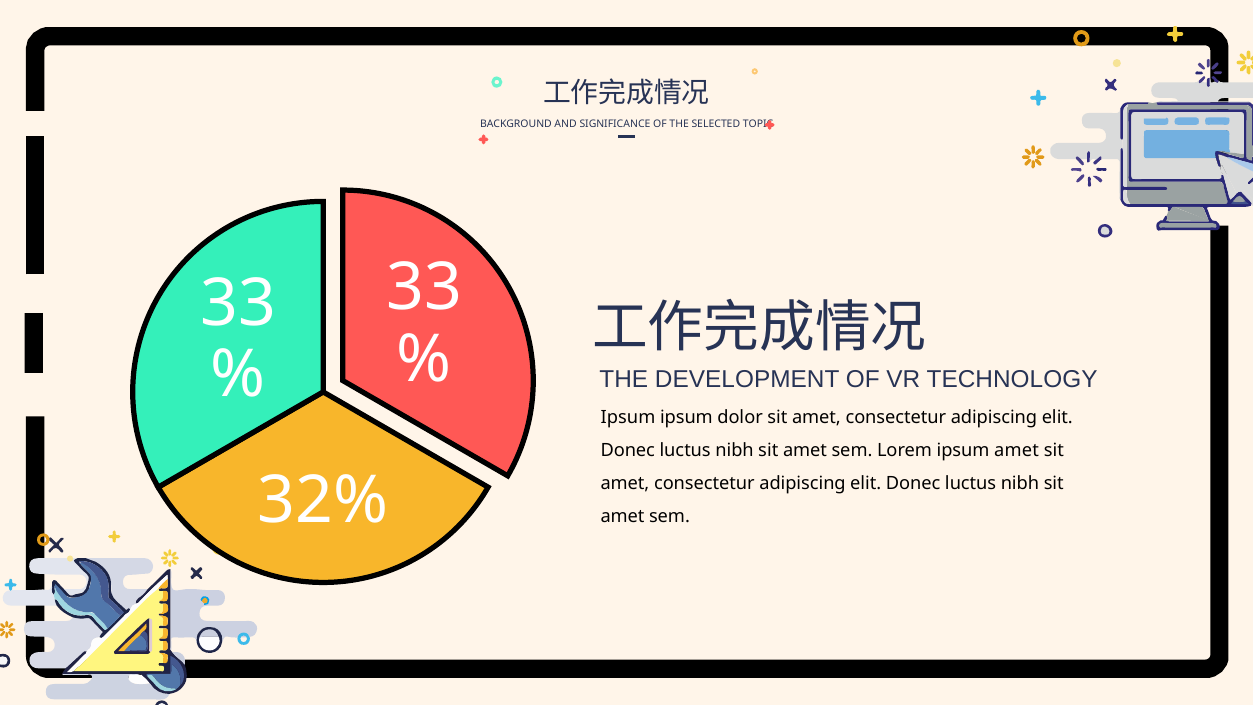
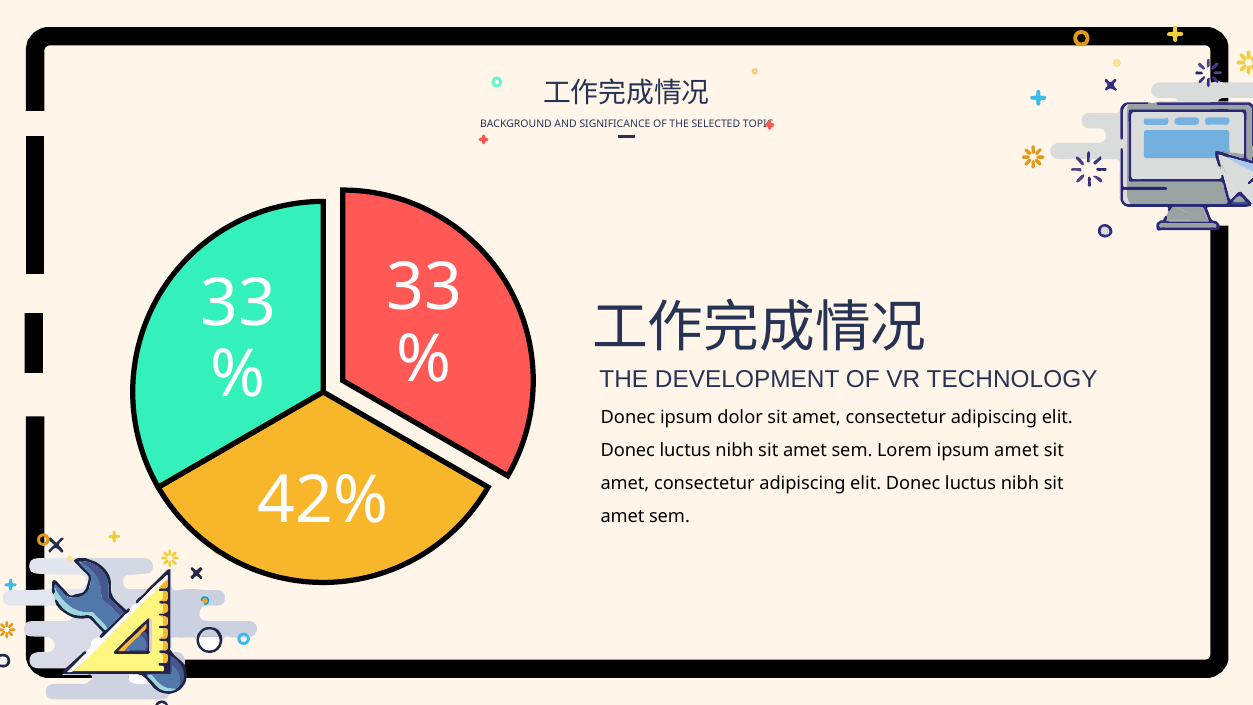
Ipsum: Ipsum -> Donec (628, 417)
32%: 32% -> 42% (323, 500)
